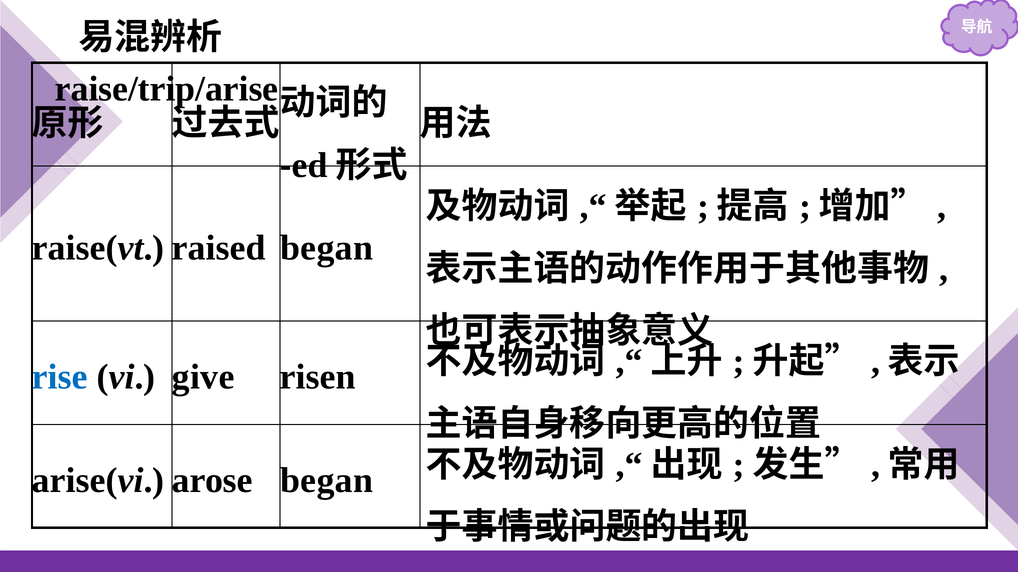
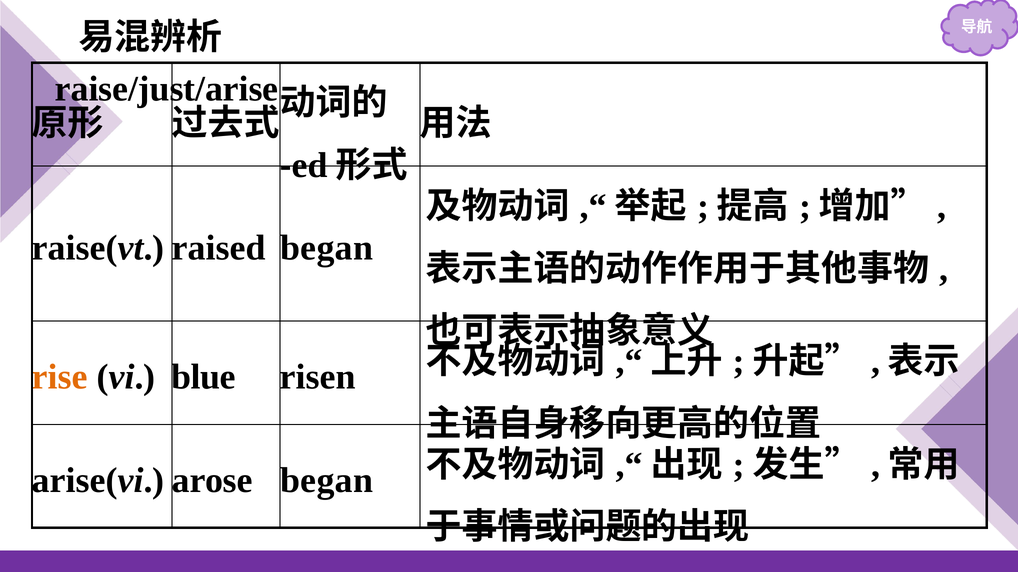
raise/trip/arise: raise/trip/arise -> raise/just/arise (167, 89)
rise colour: blue -> orange (60, 377)
give: give -> blue (204, 377)
